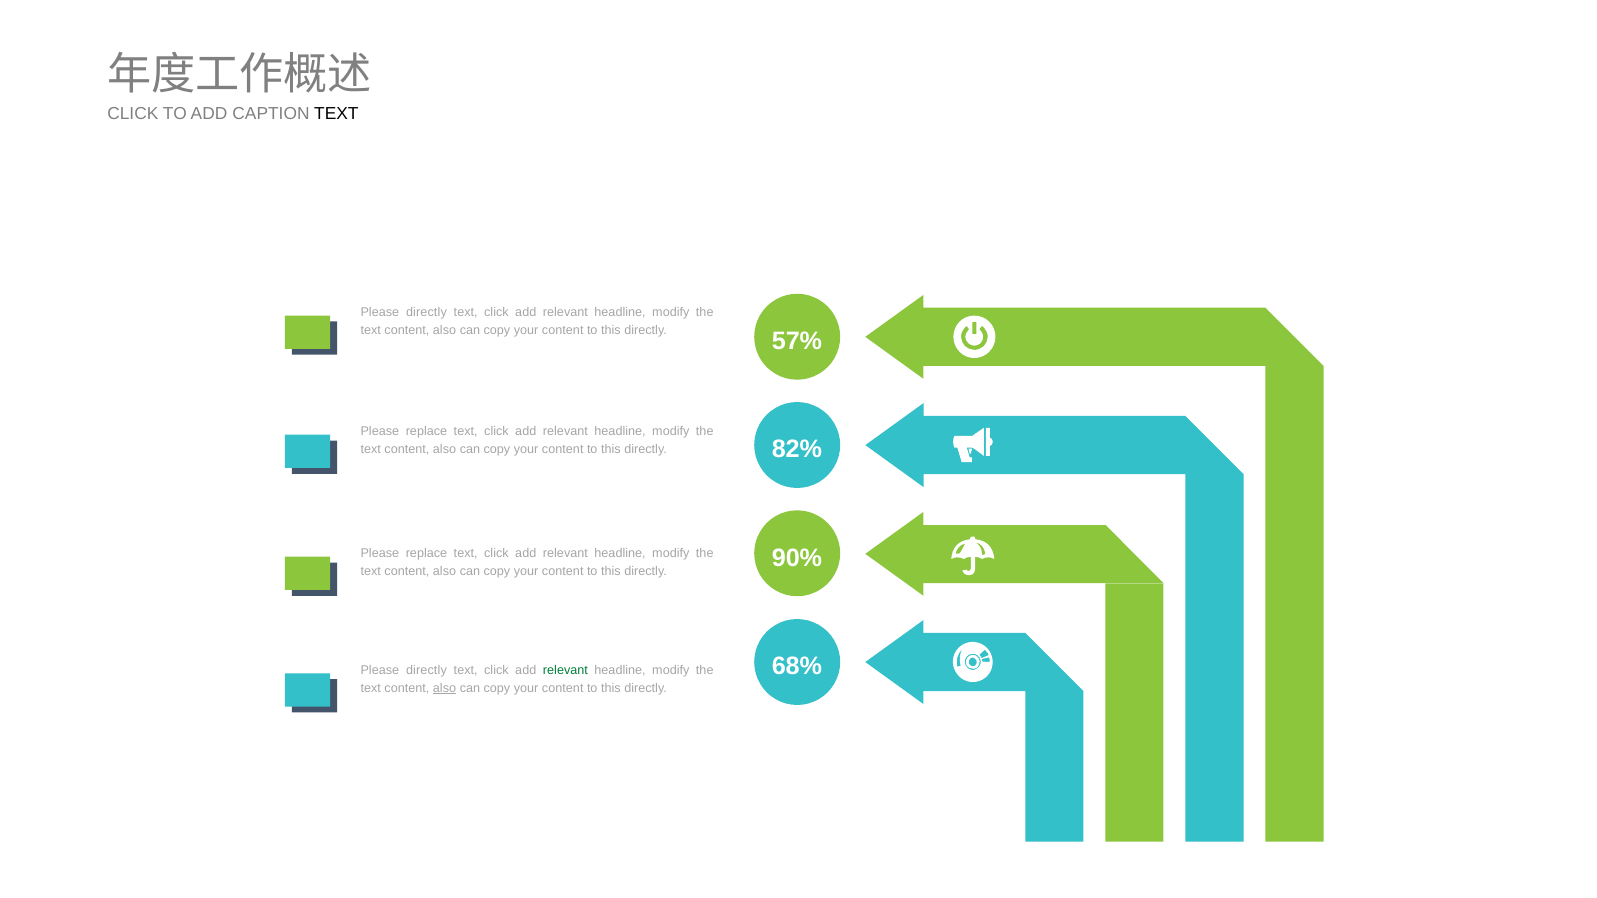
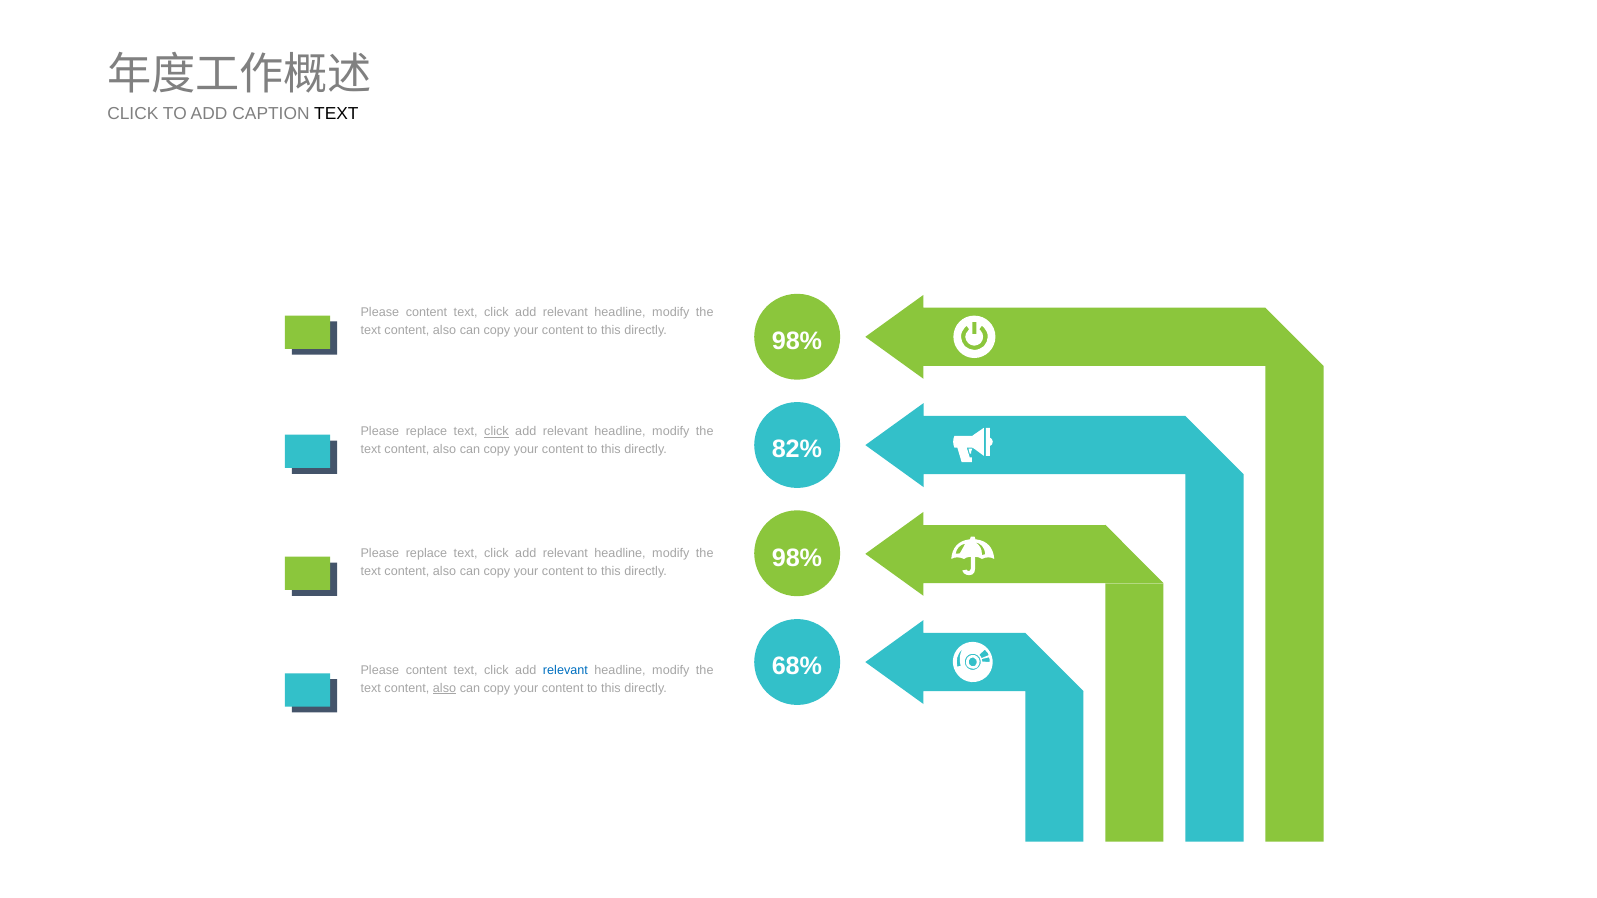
directly: directly -> content (426, 313)
57%: 57% -> 98% (797, 341)
click underline: none -> present (496, 432)
90%: 90% -> 98% (797, 558)
directly: directly -> content (426, 670)
relevant colour: green -> blue (565, 670)
